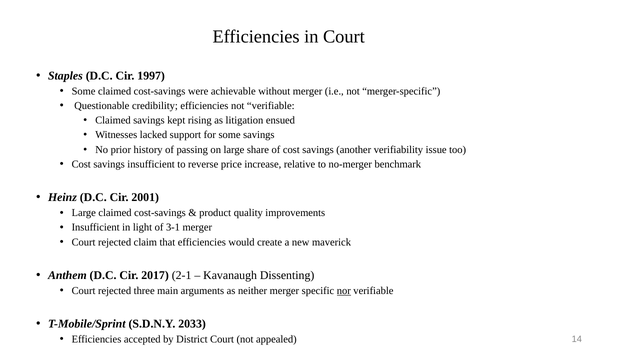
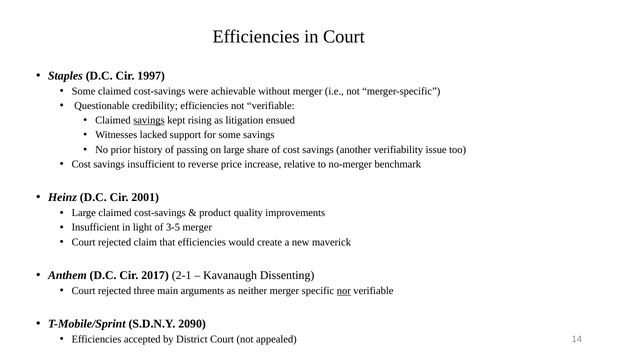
savings underline: none -> present (149, 120)
3-1: 3-1 -> 3-5 (173, 227)
2033: 2033 -> 2090 (192, 323)
